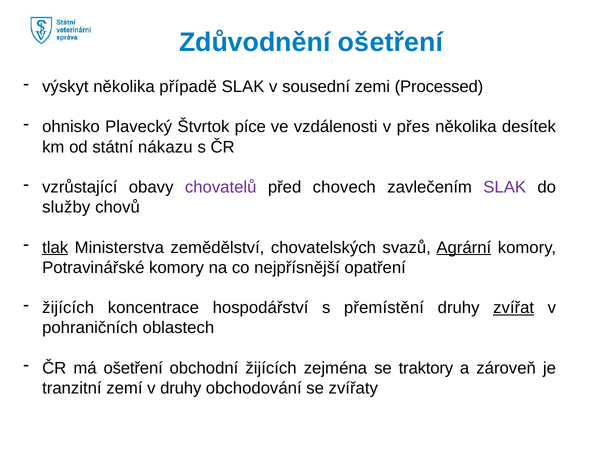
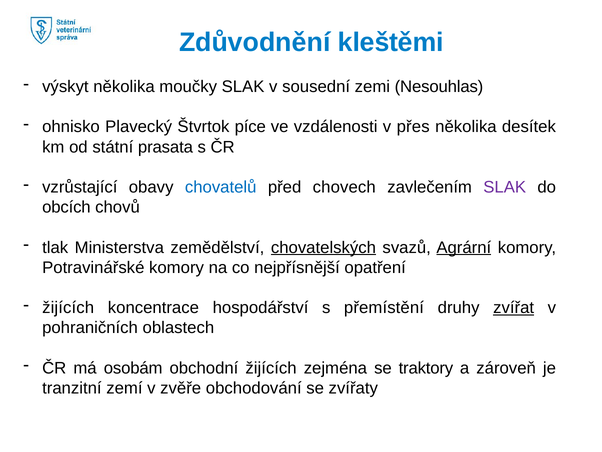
Zdůvodnění ošetření: ošetření -> kleštěmi (391, 42)
případě: případě -> moučky (188, 87)
Processed: Processed -> Nesouhlas (439, 87)
nákazu: nákazu -> prasata (165, 147)
chovatelů colour: purple -> blue (221, 187)
služby: služby -> obcích (66, 207)
tlak underline: present -> none (55, 247)
chovatelských underline: none -> present (323, 247)
má ošetření: ošetření -> osobám (133, 368)
v druhy: druhy -> zvěře (181, 388)
